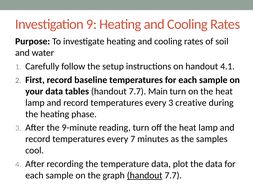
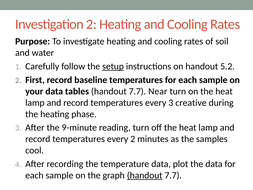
Investigation 9: 9 -> 2 (92, 24)
setup underline: none -> present (113, 66)
4.1: 4.1 -> 5.2 (227, 66)
Main: Main -> Near (158, 91)
every 7: 7 -> 2 (133, 139)
